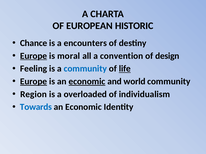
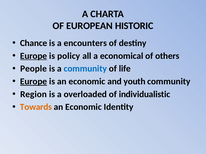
moral: moral -> policy (69, 56)
convention: convention -> economical (122, 56)
design: design -> others (167, 56)
Feeling: Feeling -> People (34, 69)
life underline: present -> none (125, 69)
economic underline: present -> none (87, 82)
world: world -> youth (135, 82)
individualism: individualism -> individualistic (145, 95)
Towards colour: blue -> orange (36, 107)
